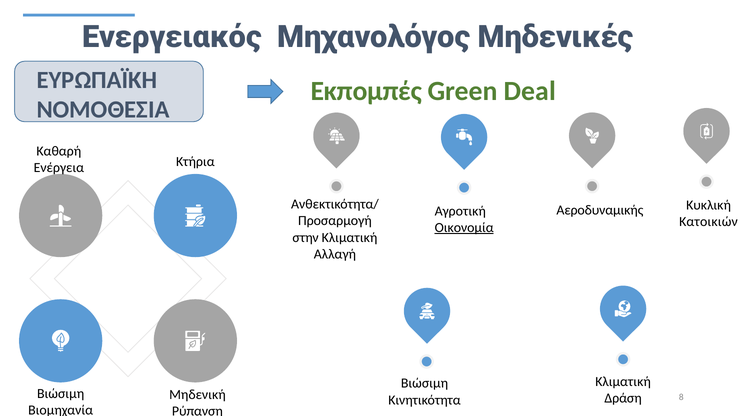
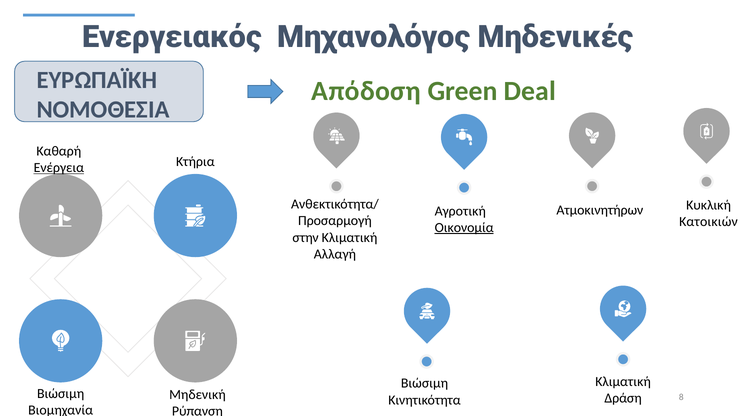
Εκπομπές: Εκπομπές -> Απόδοση (366, 91)
Ενέργεια underline: none -> present (59, 168)
Αεροδυναμικής: Αεροδυναμικής -> Ατμοκινητήρων (600, 211)
